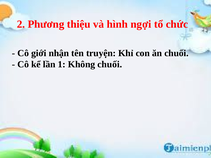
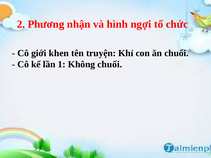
thiệu: thiệu -> nhận (79, 24)
nhận: nhận -> khen (59, 53)
